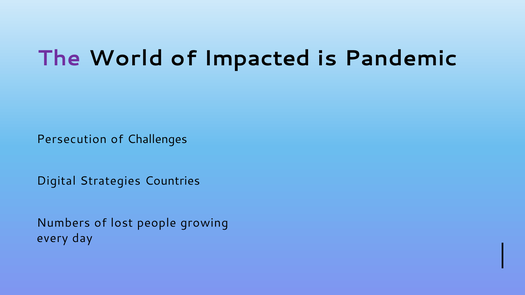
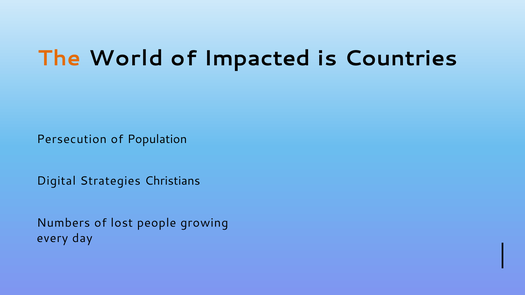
The colour: purple -> orange (59, 58)
Pandemic: Pandemic -> Countries (401, 58)
Challenges: Challenges -> Population (157, 139)
Countries: Countries -> Christians (172, 181)
